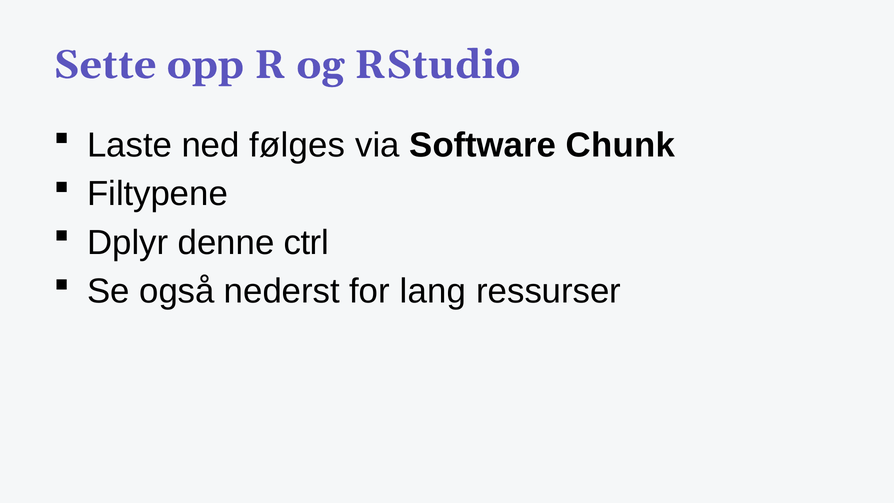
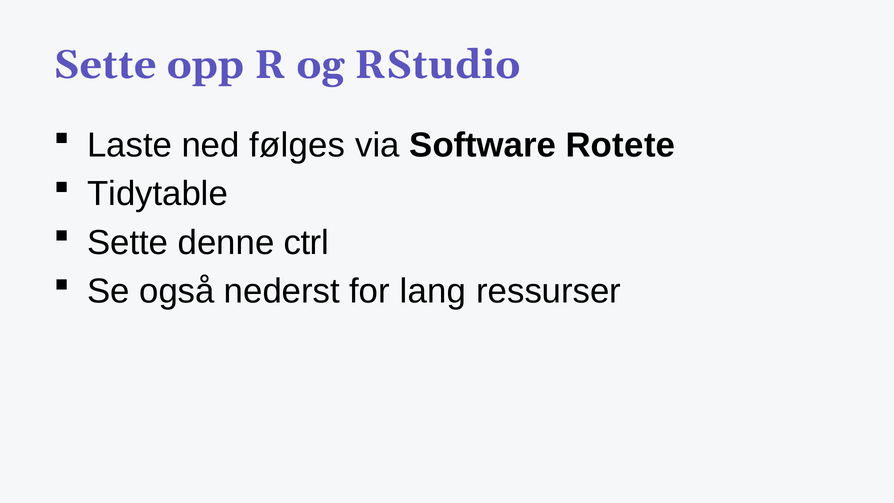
Chunk: Chunk -> Rotete (620, 145)
Filtypene: Filtypene -> Tidytable (158, 194)
Dplyr: Dplyr -> Sette (128, 243)
